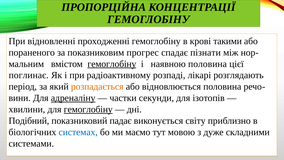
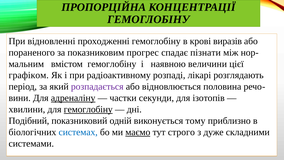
такими: такими -> виразів (228, 41)
гемоглобіну underline: present -> none (112, 64)
наявною половина: половина -> величини (207, 64)
поглинає: поглинає -> графіком (29, 75)
розпадається colour: orange -> purple (97, 87)
падає: падає -> одній (121, 121)
світу: світу -> тому (195, 121)
маємо underline: none -> present (138, 132)
мовою: мовою -> строго (181, 132)
